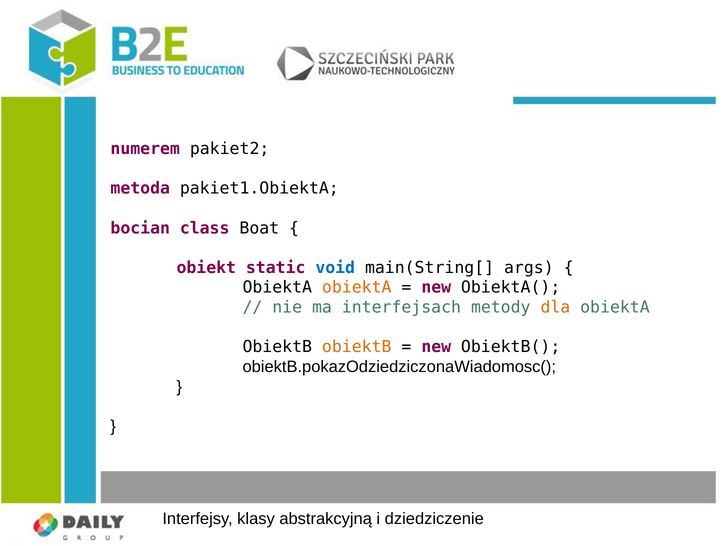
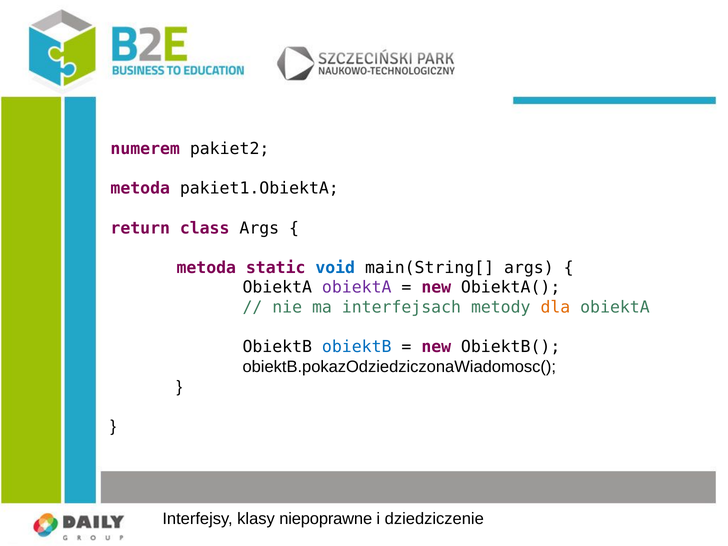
bocian: bocian -> return (140, 228)
class Boat: Boat -> Args (259, 228)
obiekt: obiekt -> metoda (206, 268)
obiektA colour: orange -> purple (357, 287)
obiektB colour: orange -> blue (357, 347)
abstrakcyjną: abstrakcyjną -> niepoprawne (326, 519)
